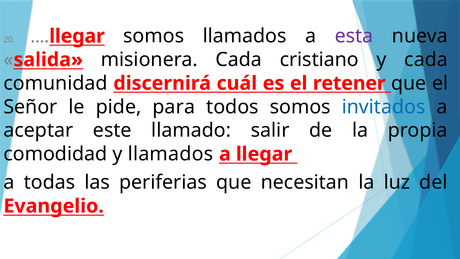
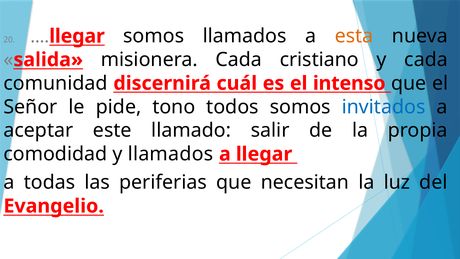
esta colour: purple -> orange (354, 36)
retener: retener -> intenso (349, 83)
para: para -> tono (174, 107)
